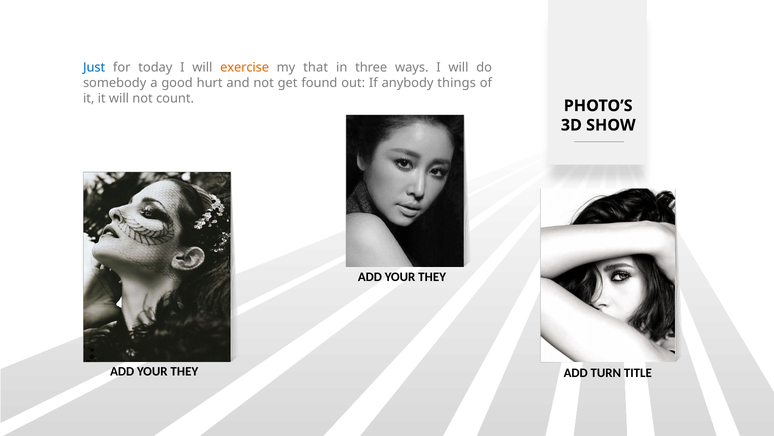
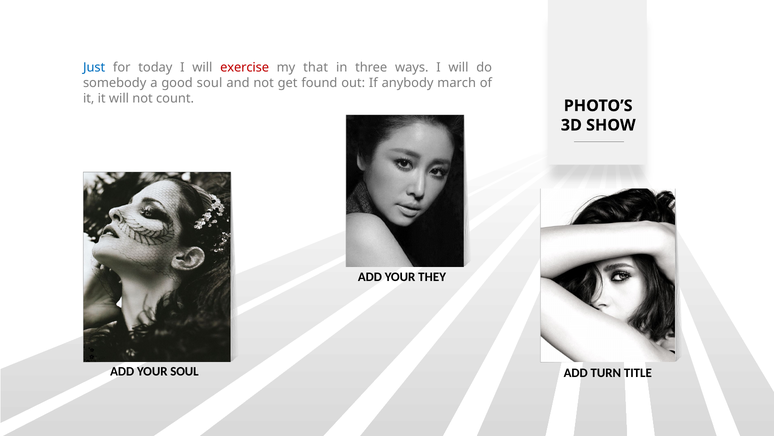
exercise colour: orange -> red (245, 67)
good hurt: hurt -> soul (210, 83)
things: things -> march (457, 83)
THEY: THEY -> SOUL (184, 371)
